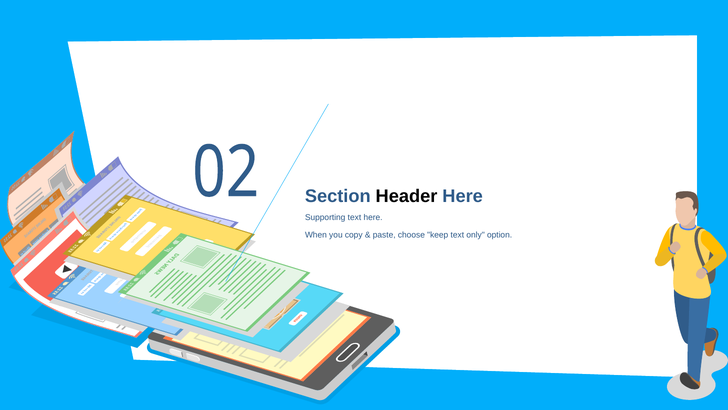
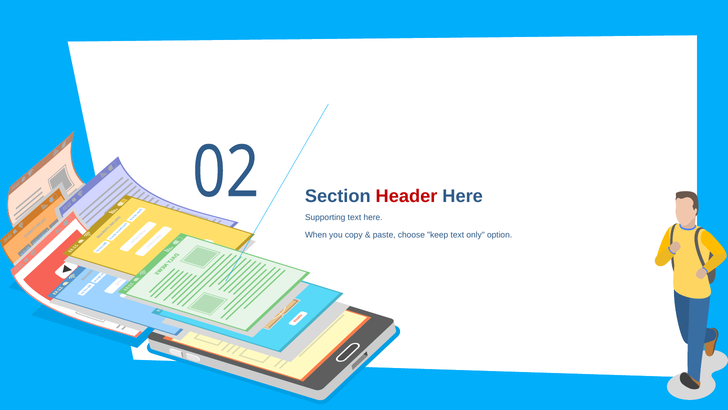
Header colour: black -> red (406, 196)
